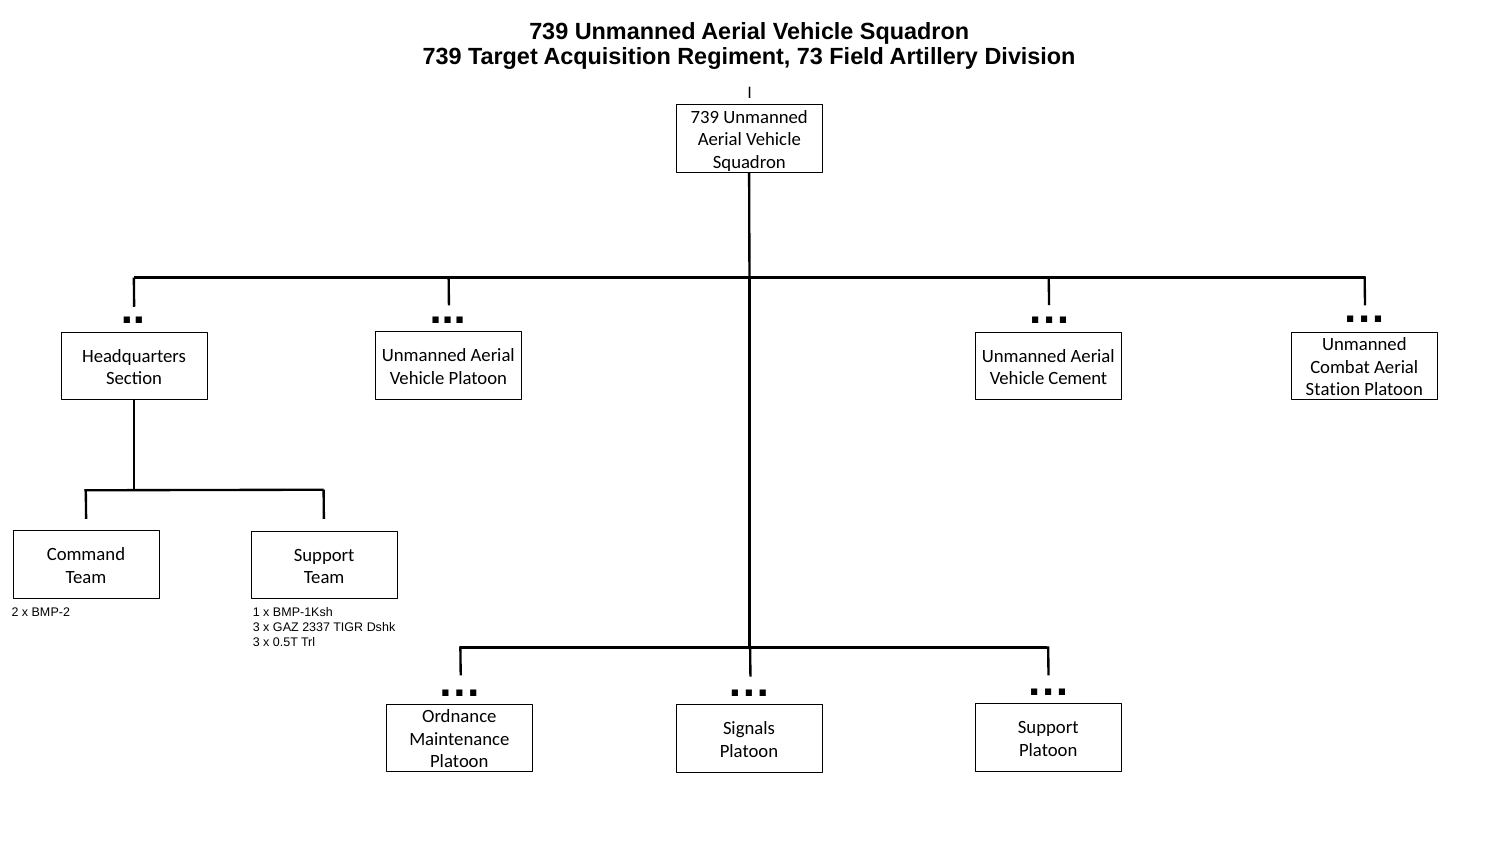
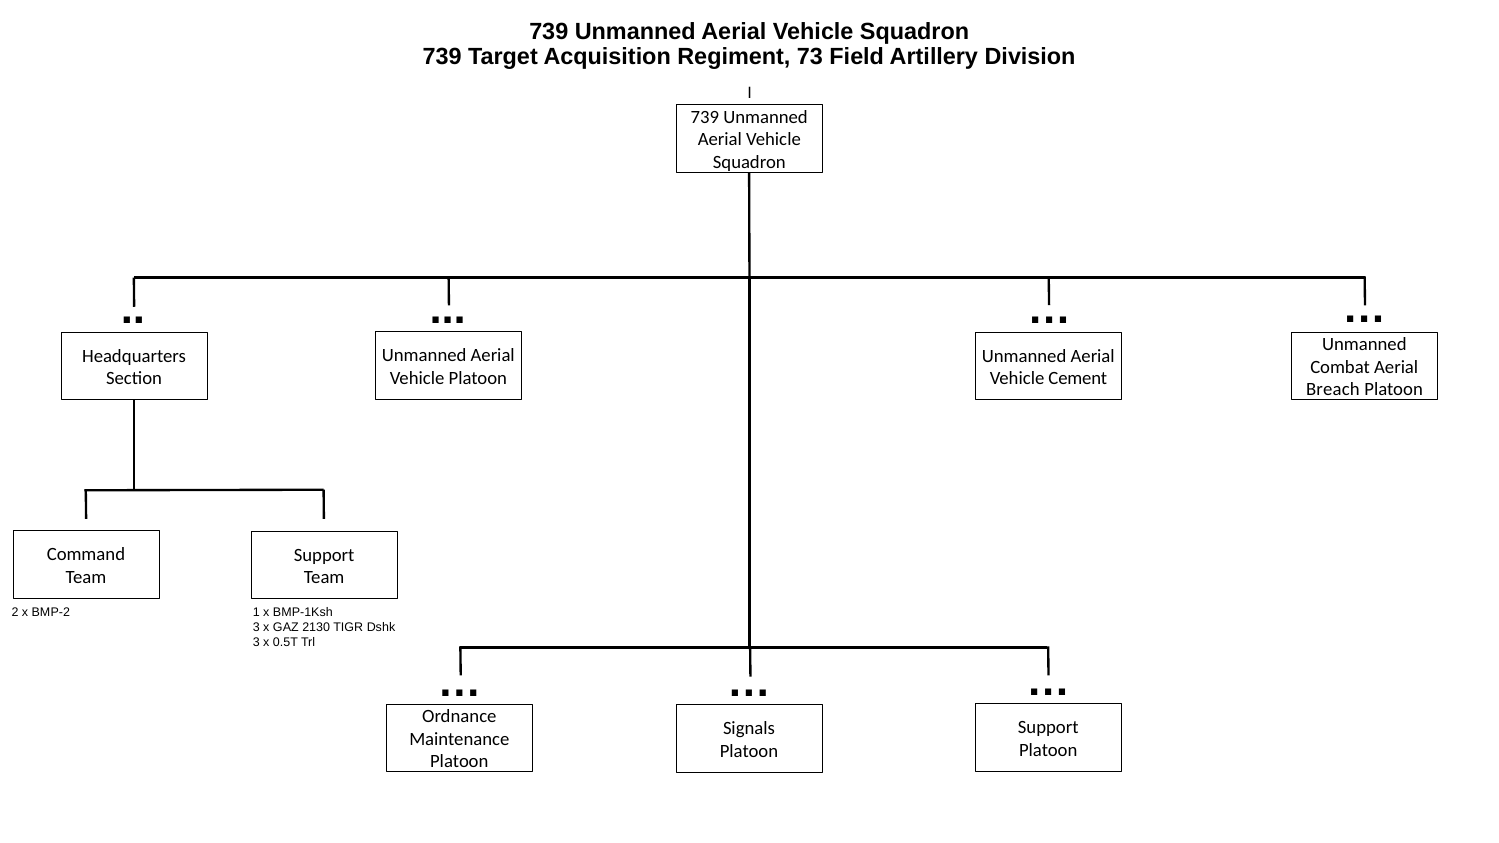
Station: Station -> Breach (1333, 390)
2337: 2337 -> 2130 (316, 627)
